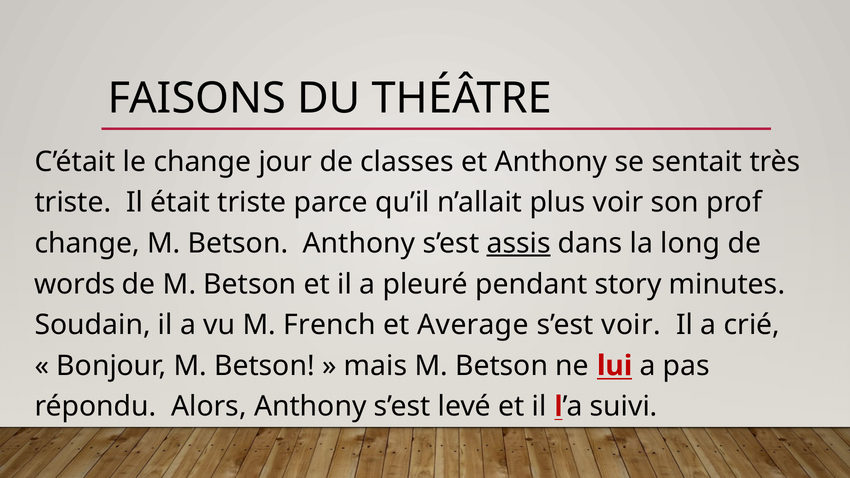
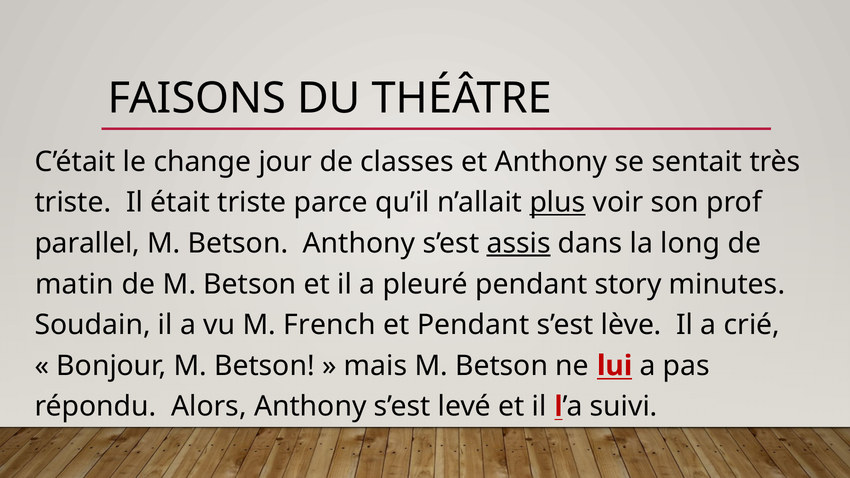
plus underline: none -> present (557, 203)
change: change -> parallel (87, 243)
words: words -> matin (75, 284)
et Average: Average -> Pendant (473, 325)
s’est voir: voir -> lève (631, 325)
